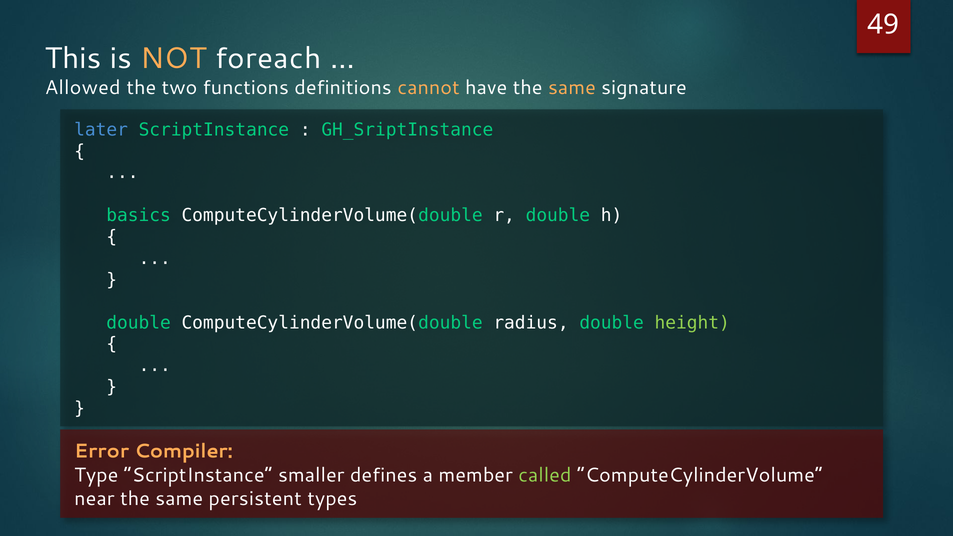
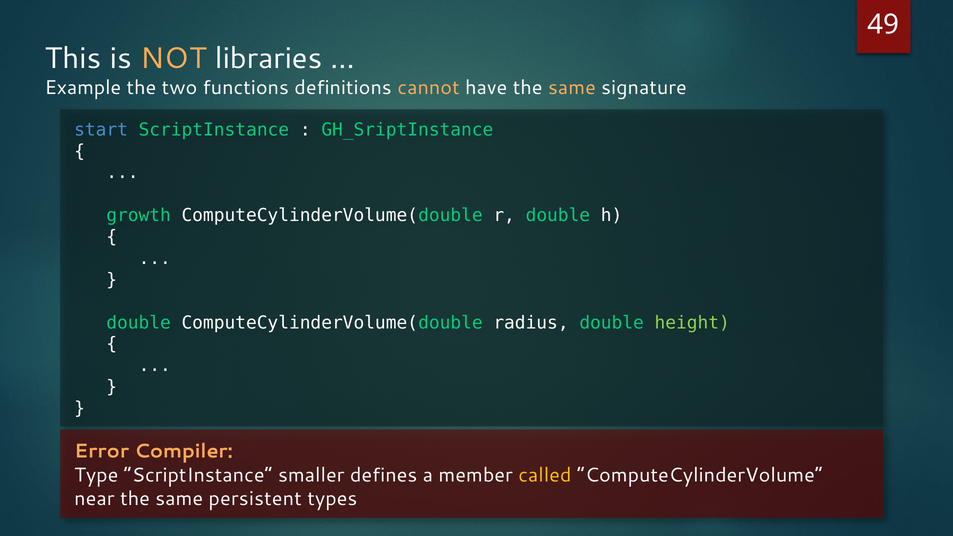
foreach: foreach -> libraries (269, 59)
Allowed: Allowed -> Example (83, 88)
later: later -> start (101, 130)
basics: basics -> growth (139, 215)
called colour: light green -> yellow (545, 475)
